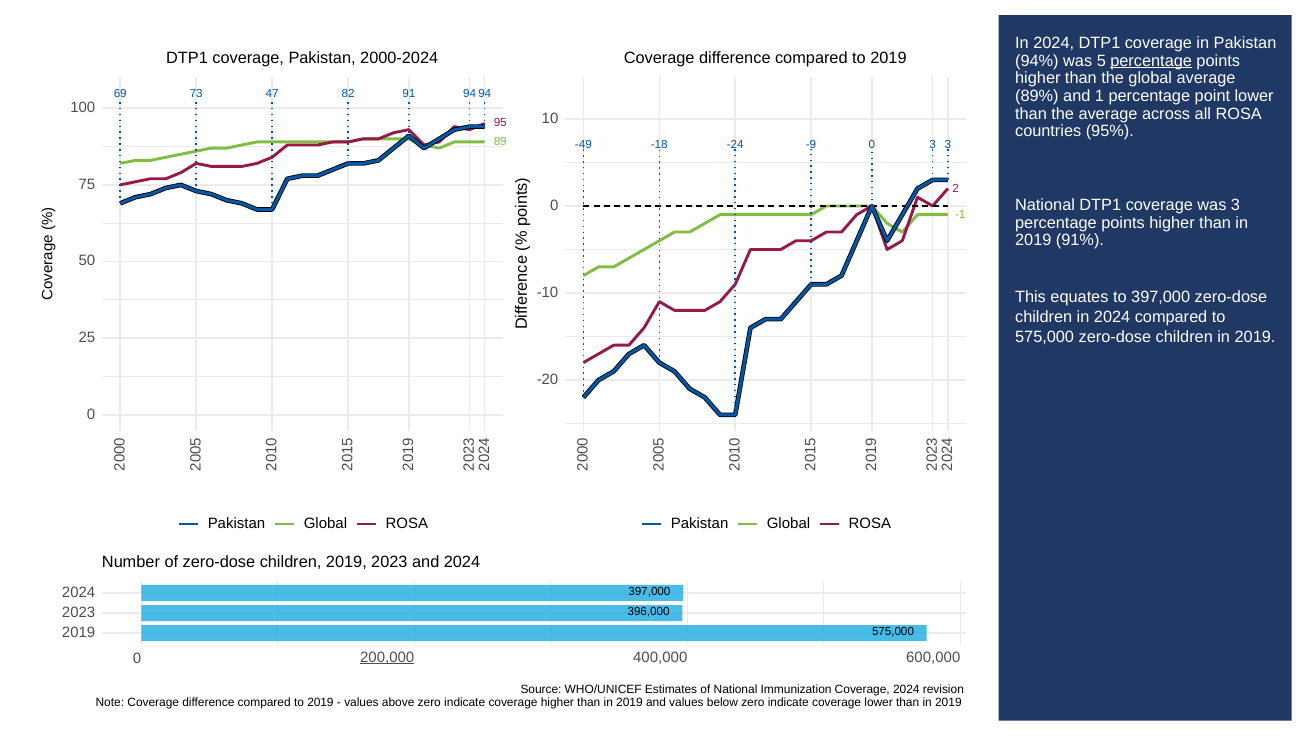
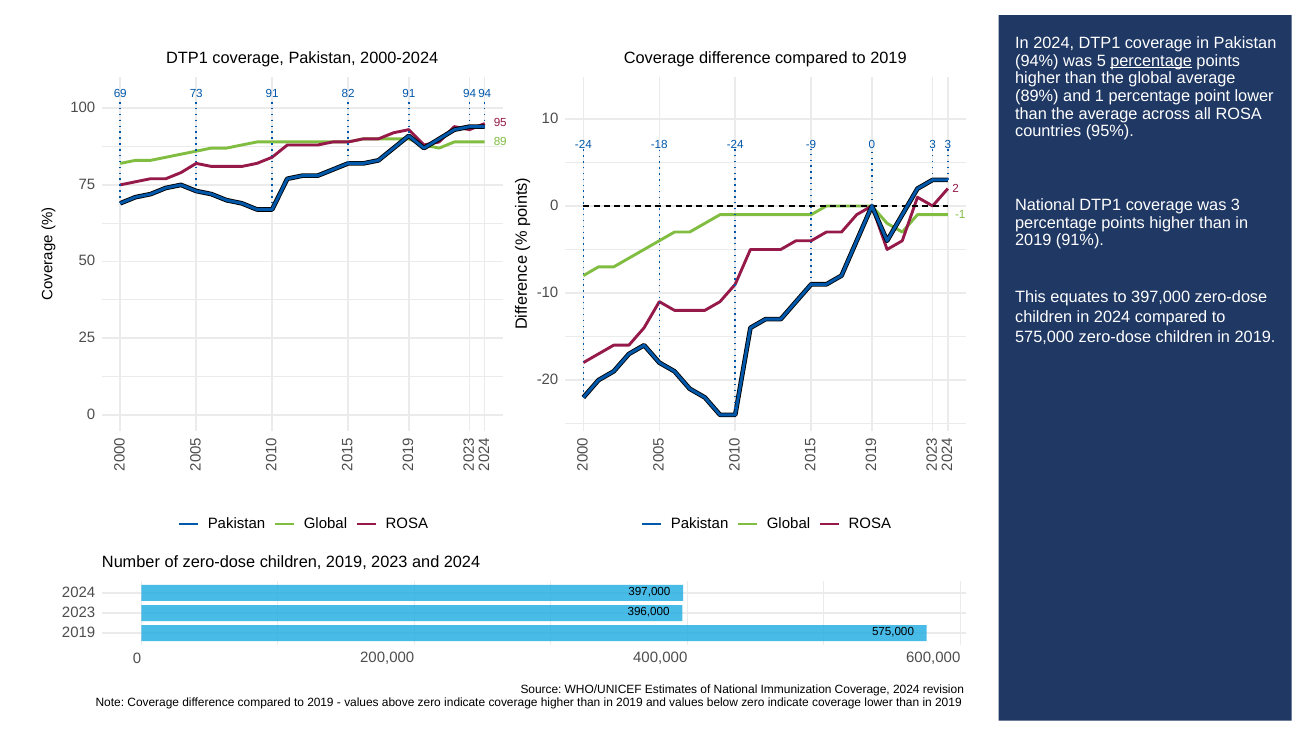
73 47: 47 -> 91 (272, 94)
-49: -49 -> -24 (583, 145)
200,000 underline: present -> none (387, 657)
